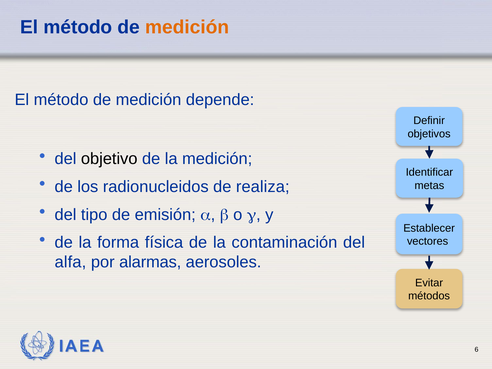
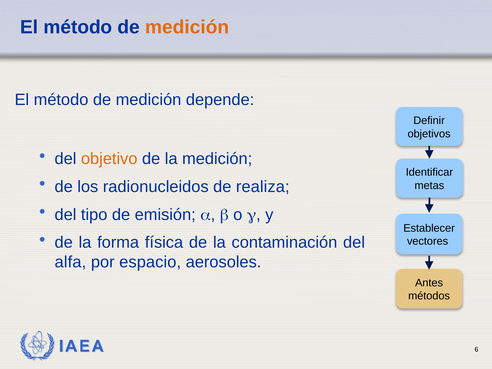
objetivo colour: black -> orange (109, 159)
alarmas: alarmas -> espacio (150, 262)
Evitar: Evitar -> Antes (429, 283)
